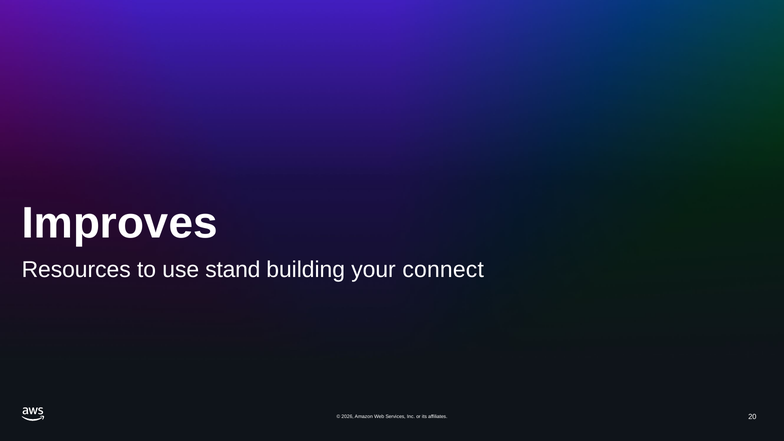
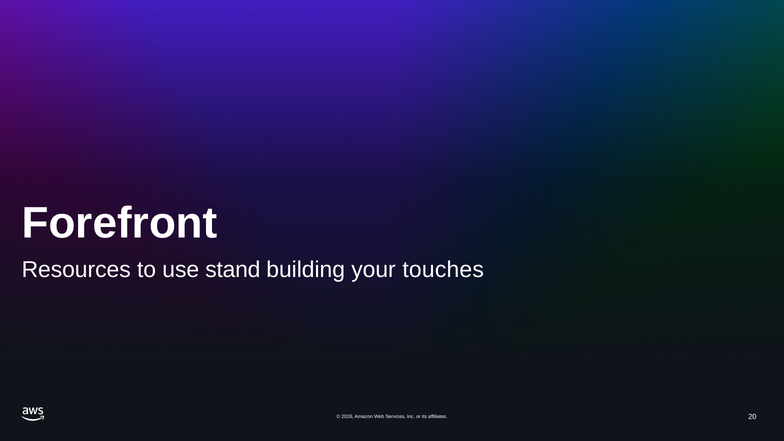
Improves: Improves -> Forefront (120, 223)
connect: connect -> touches (443, 270)
